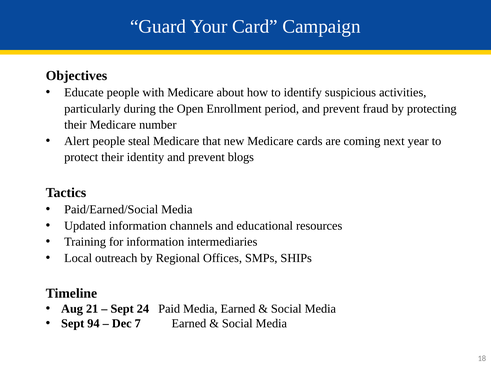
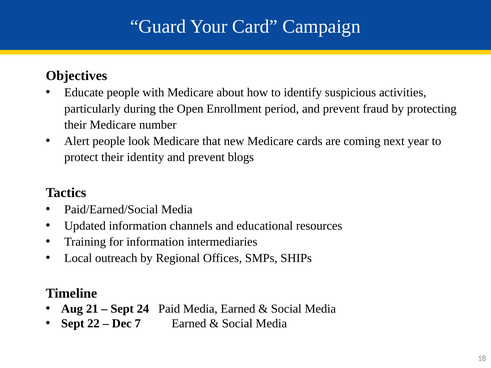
steal: steal -> look (139, 141)
94: 94 -> 22 (93, 324)
